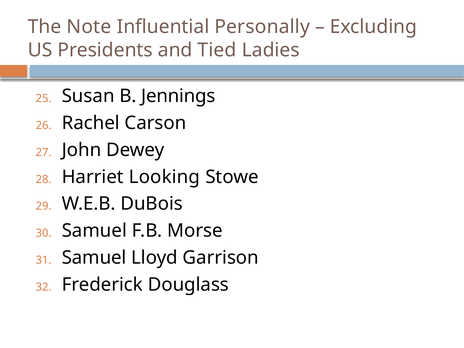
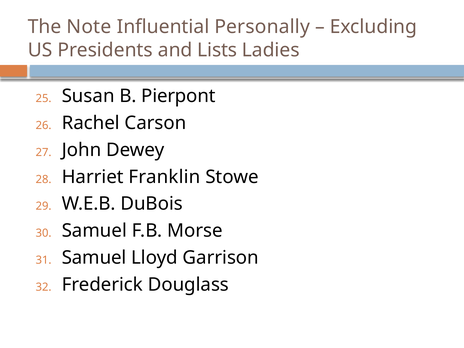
Tied: Tied -> Lists (217, 50)
Jennings: Jennings -> Pierpont (178, 96)
Looking: Looking -> Franklin (164, 177)
